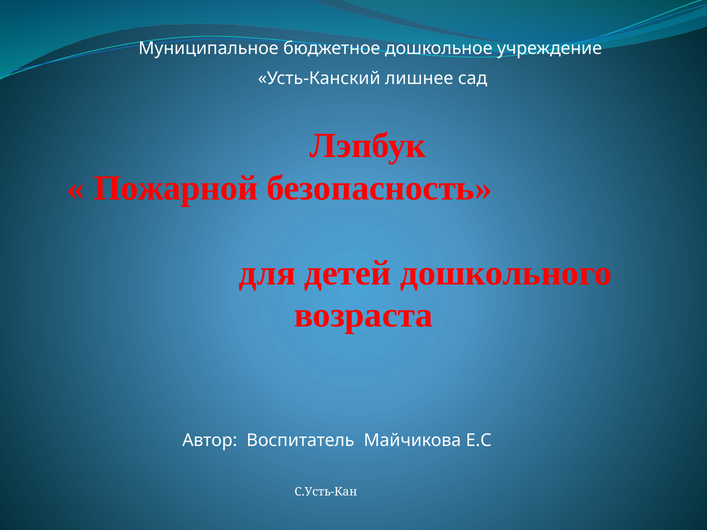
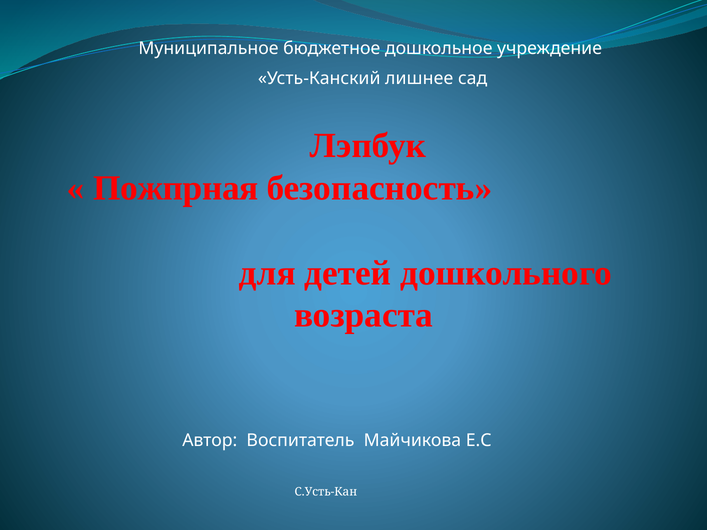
Пожарной: Пожарной -> Пожпрная (176, 188)
